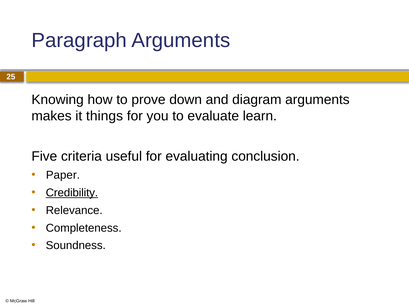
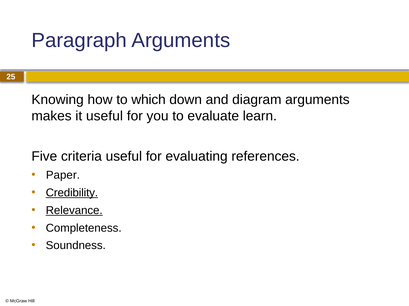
prove: prove -> which (149, 100)
it things: things -> useful (105, 116)
conclusion: conclusion -> references (266, 157)
Relevance underline: none -> present (74, 211)
